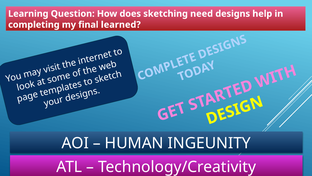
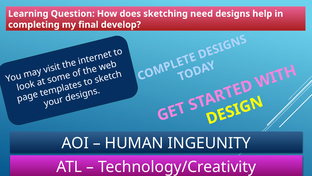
learned: learned -> develop (121, 25)
